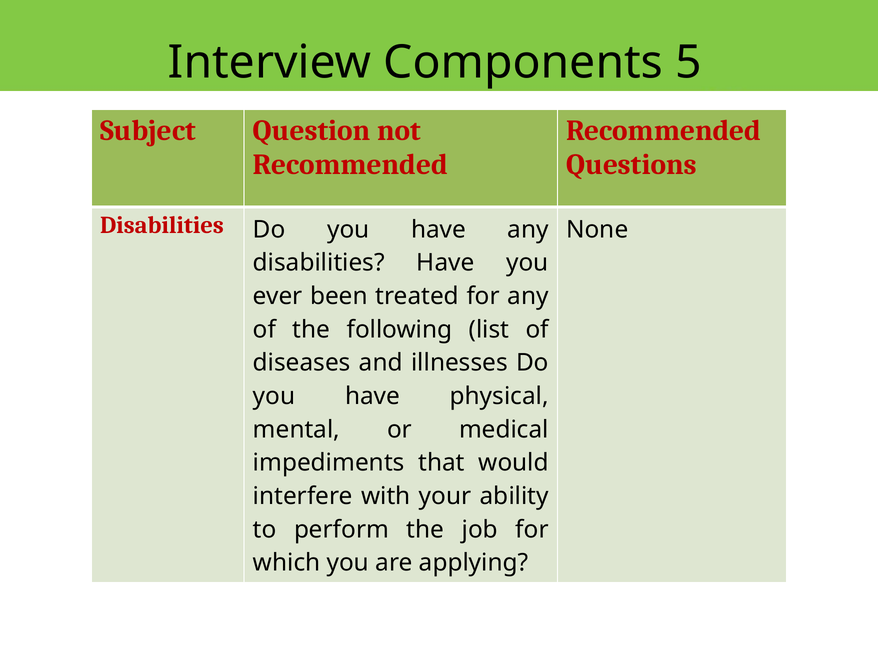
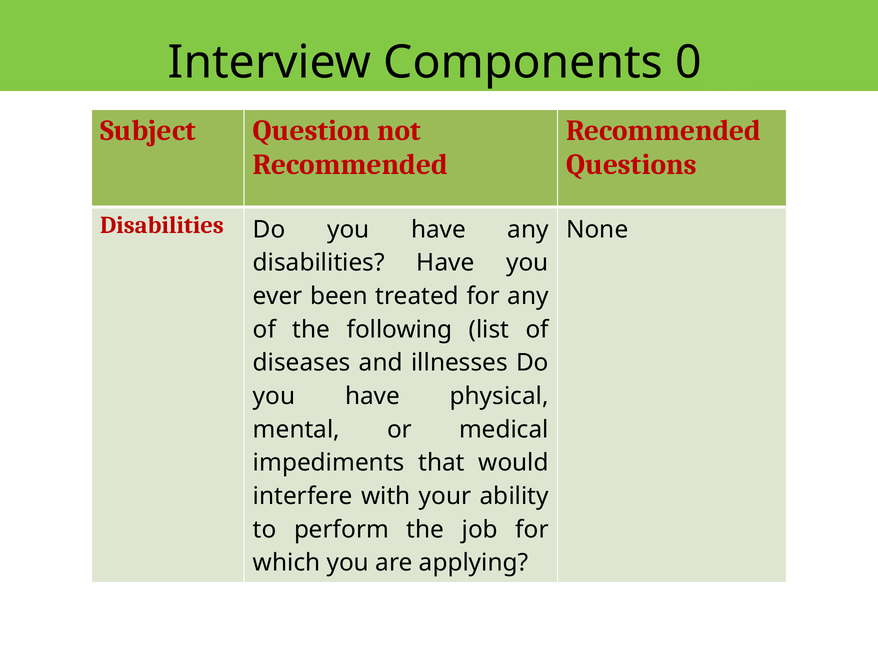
5: 5 -> 0 (688, 63)
